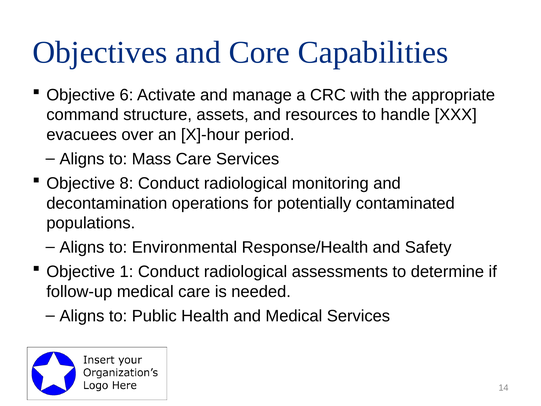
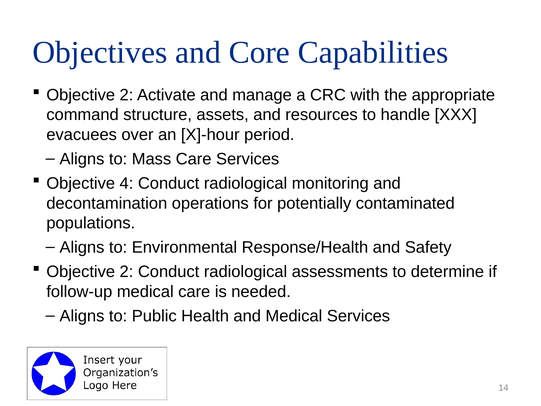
6: 6 -> 2 (126, 95)
8: 8 -> 4 (126, 183)
1: 1 -> 2 (126, 272)
